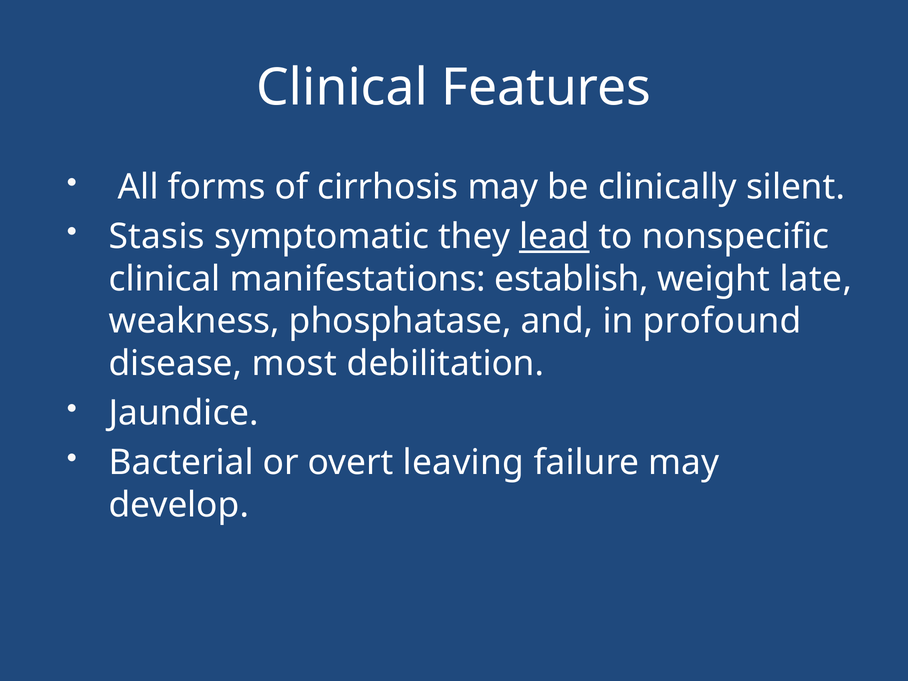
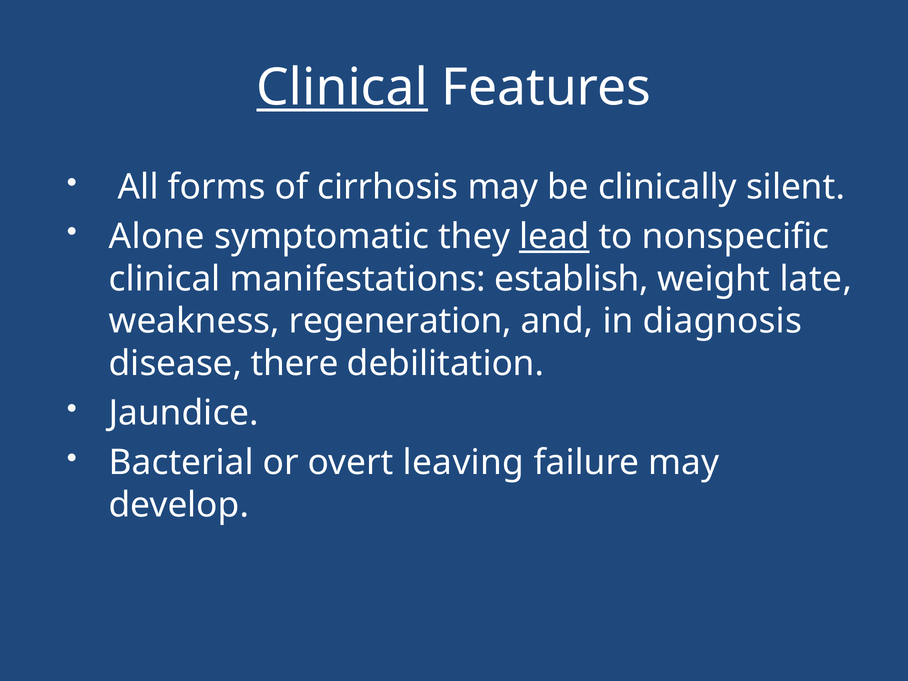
Clinical underline: none -> present (342, 88)
Stasis: Stasis -> Alone (157, 237)
phosphatase: phosphatase -> regeneration (400, 321)
profound: profound -> diagnosis (722, 321)
most: most -> there (295, 364)
